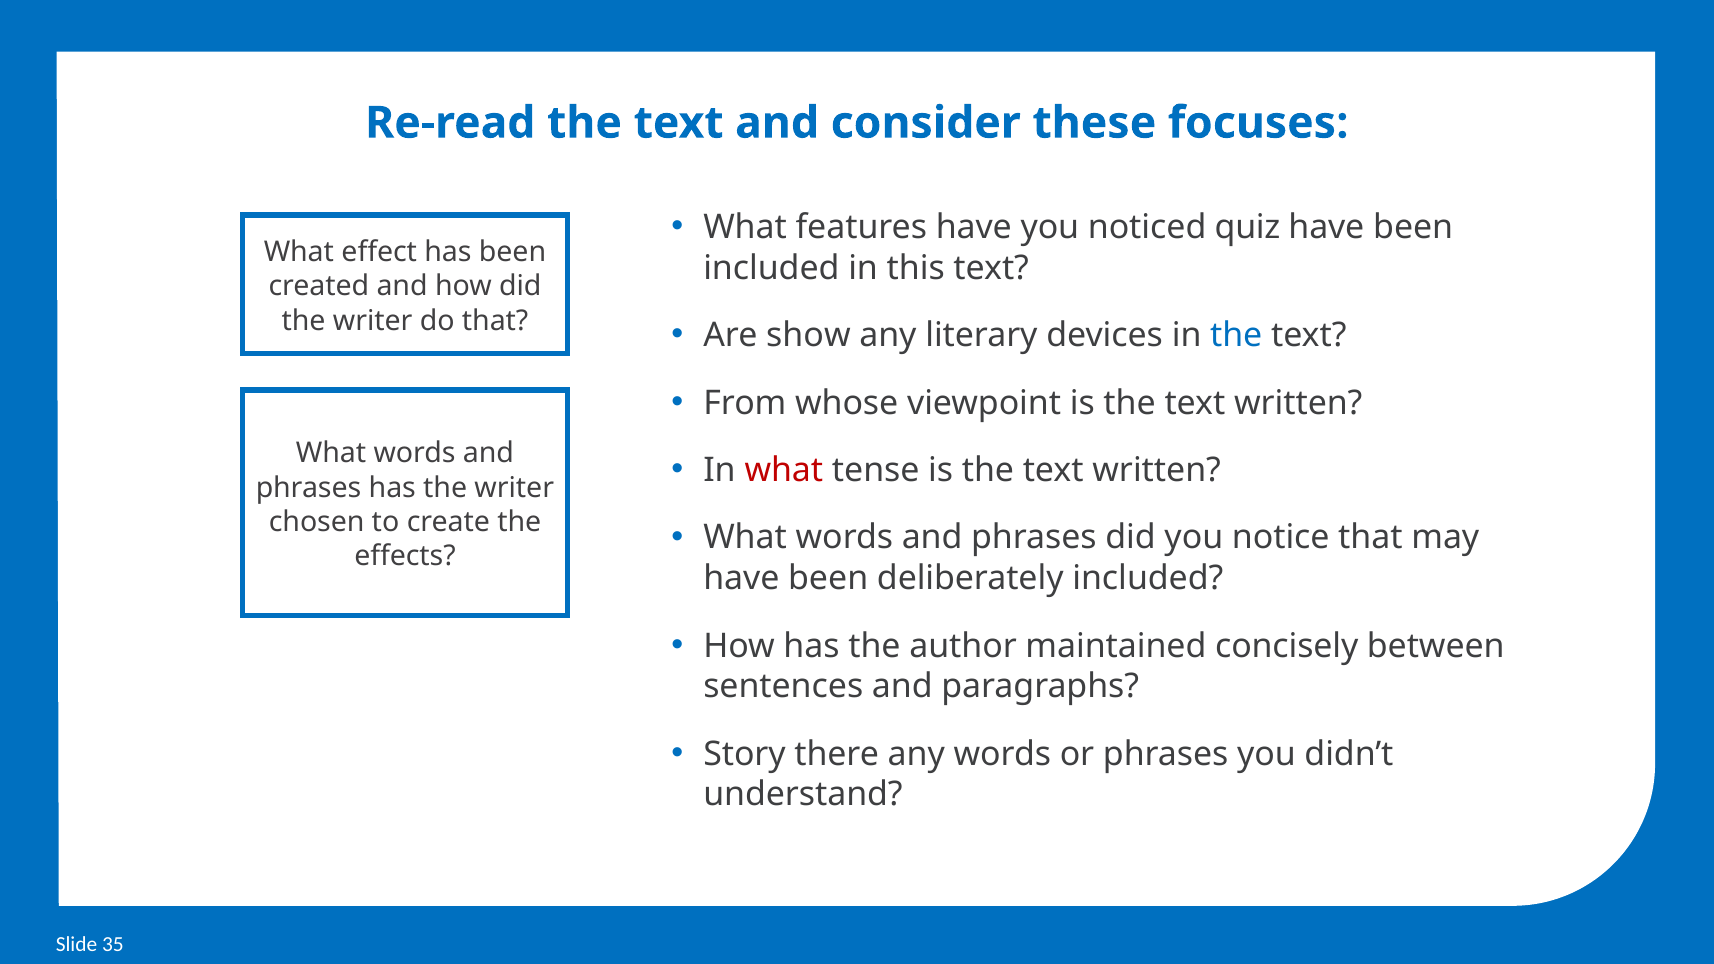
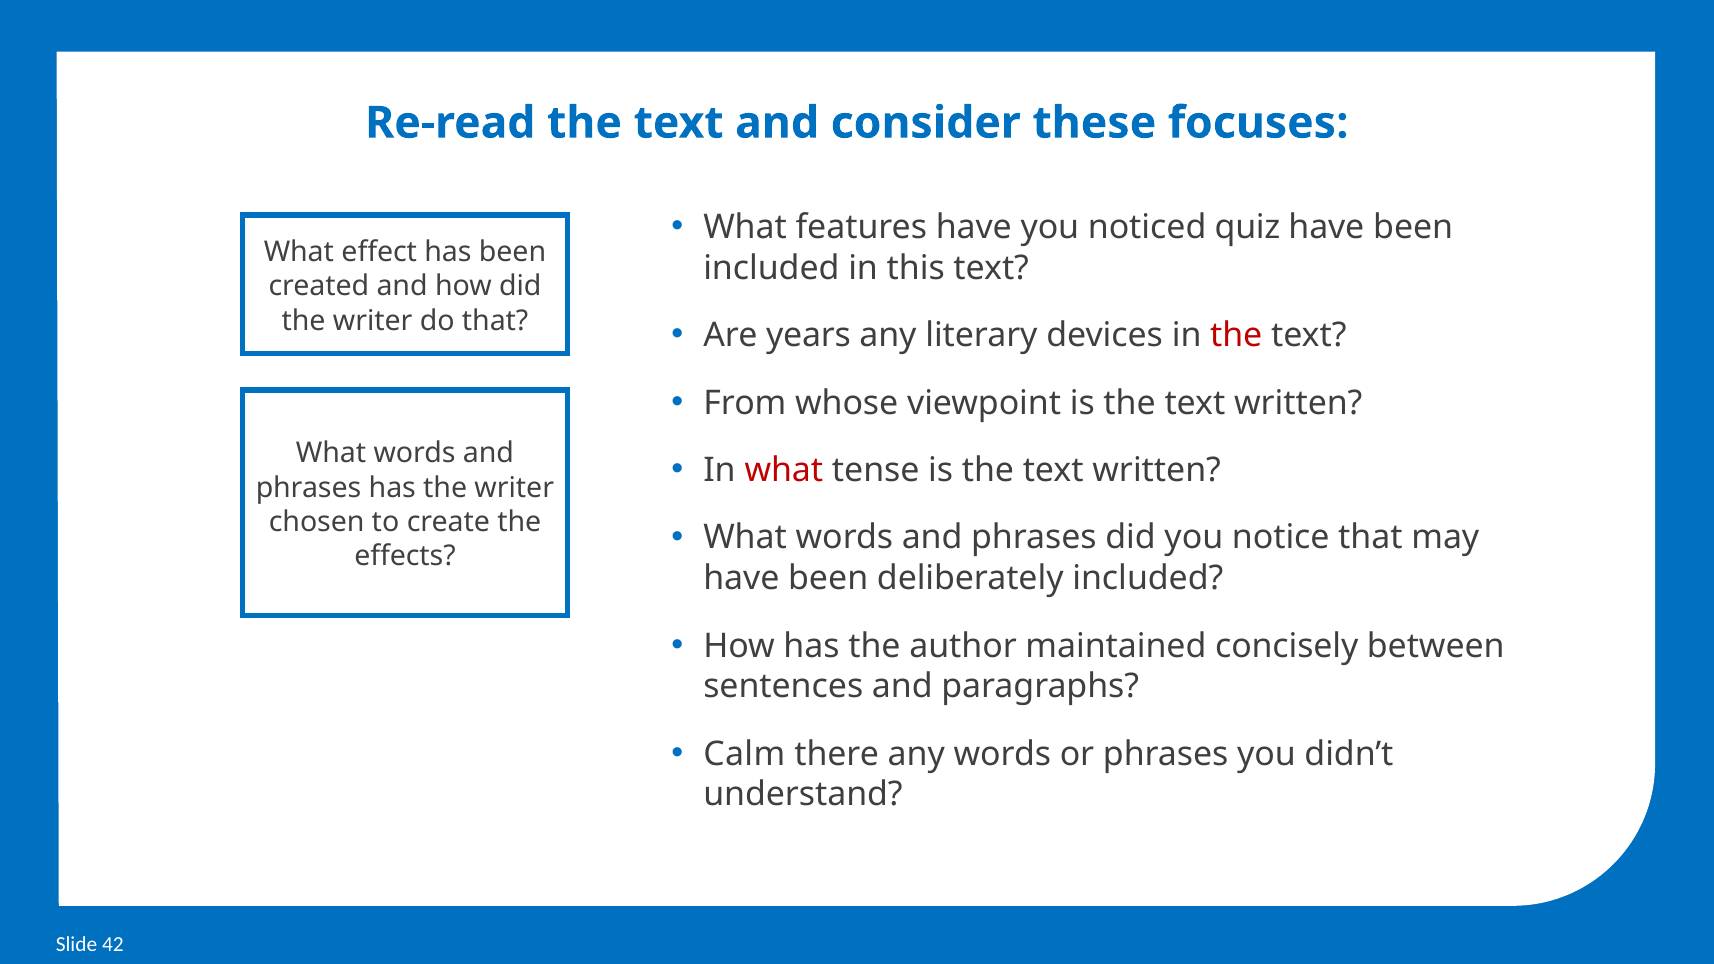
show: show -> years (809, 335)
the colour: blue -> red (1236, 335)
Story: Story -> Calm (744, 754)
35: 35 -> 42 (113, 945)
